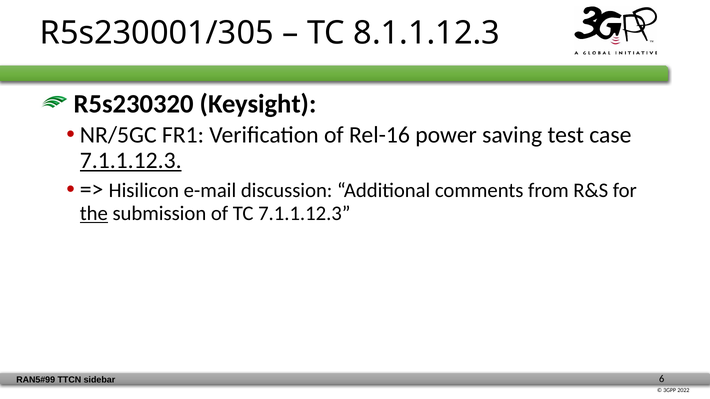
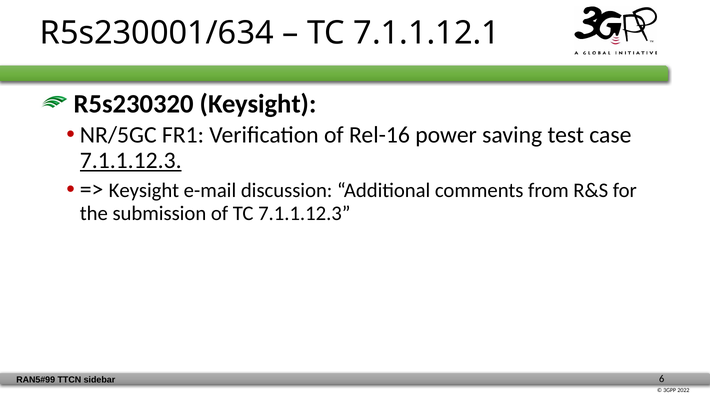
R5s230001/305: R5s230001/305 -> R5s230001/634 (157, 33)
8.1.1.12.3: 8.1.1.12.3 -> 7.1.1.12.1 (427, 33)
Hisilicon: Hisilicon -> Keysight (144, 191)
the underline: present -> none (94, 214)
